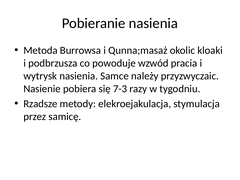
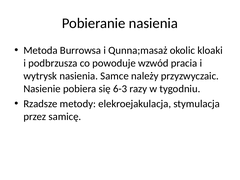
7-3: 7-3 -> 6-3 (120, 89)
